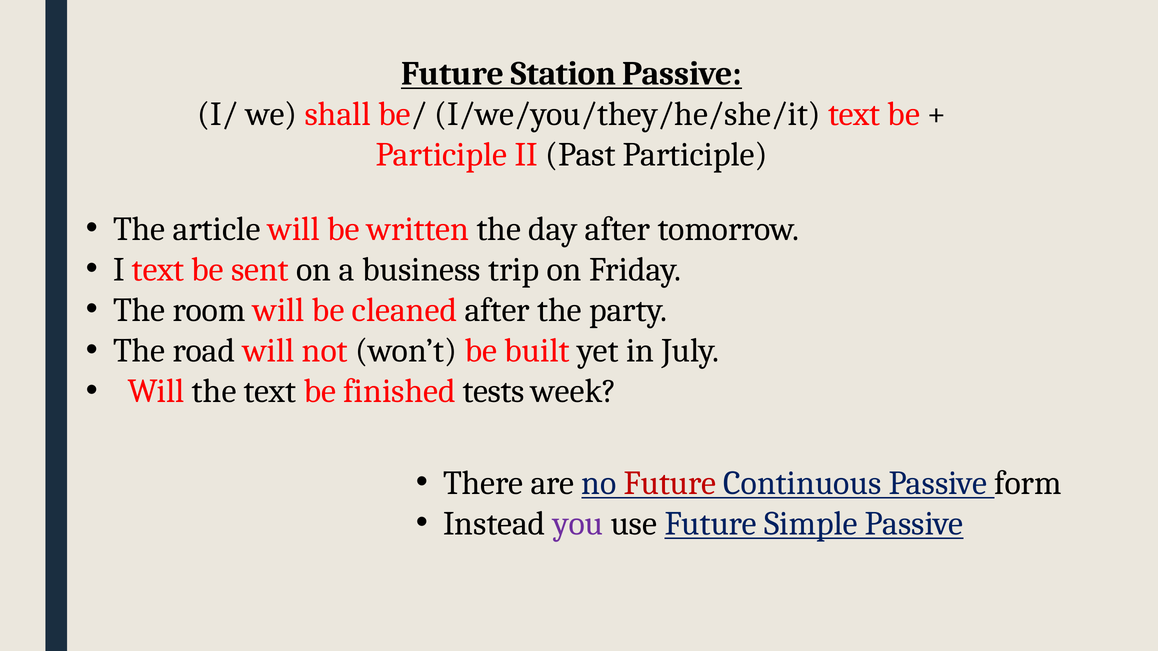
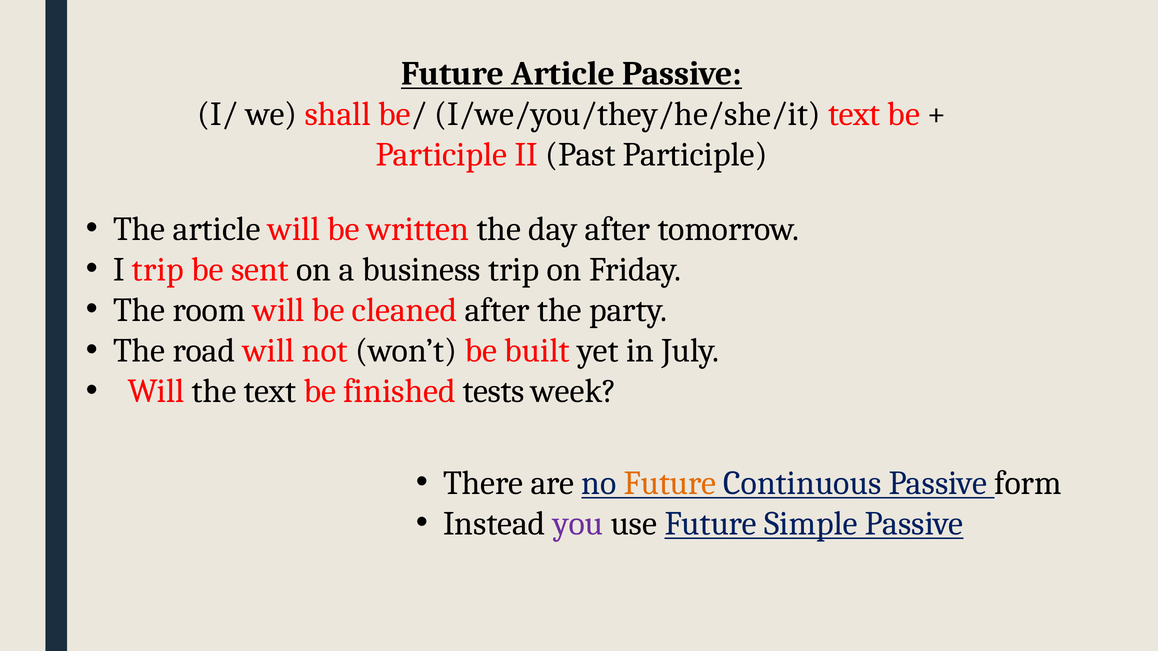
Future Station: Station -> Article (563, 74)
I text: text -> trip (158, 270)
Future colour: red -> orange (670, 483)
